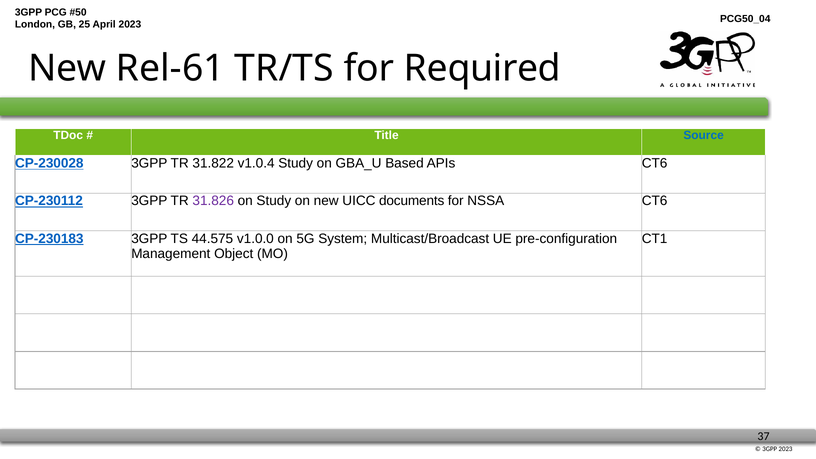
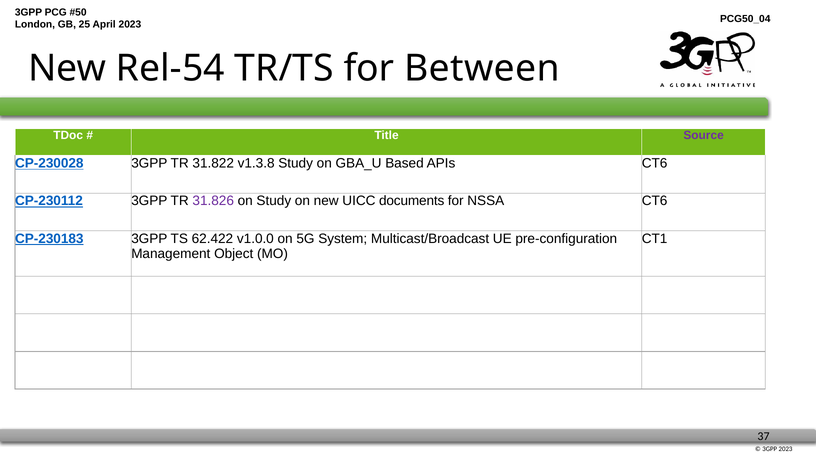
Rel-61: Rel-61 -> Rel-54 (170, 69)
Required: Required -> Between (482, 69)
Source colour: blue -> purple (704, 135)
v1.0.4: v1.0.4 -> v1.3.8 (256, 163)
44.575: 44.575 -> 62.422 (212, 239)
